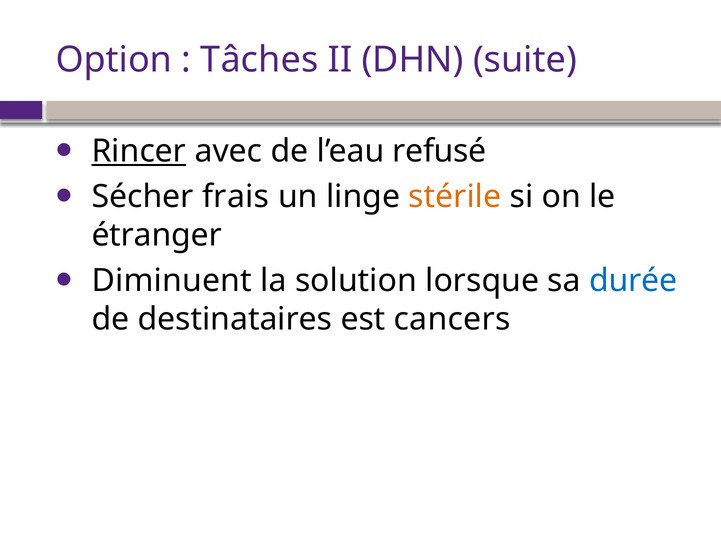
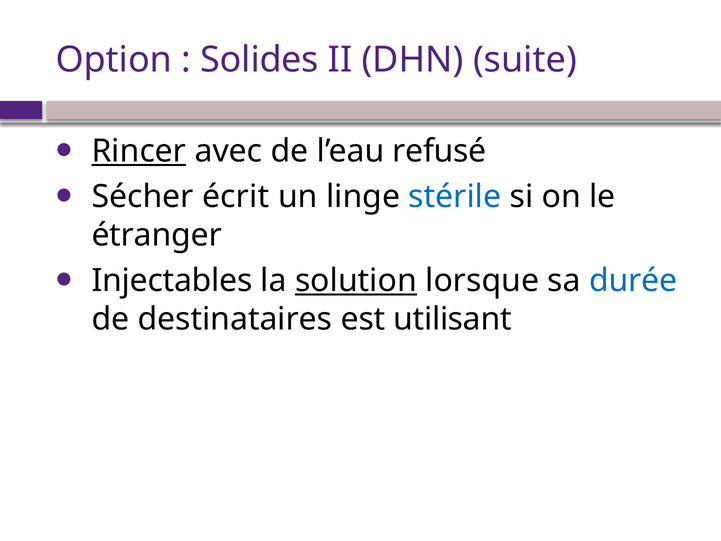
Tâches: Tâches -> Solides (260, 60)
frais: frais -> écrit (236, 197)
stérile colour: orange -> blue (455, 197)
Diminuent: Diminuent -> Injectables (172, 281)
solution underline: none -> present (356, 281)
cancers: cancers -> utilisant (453, 319)
